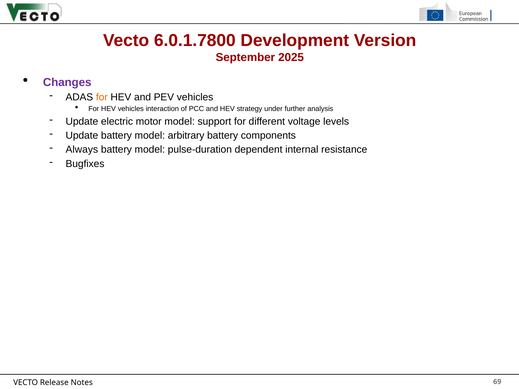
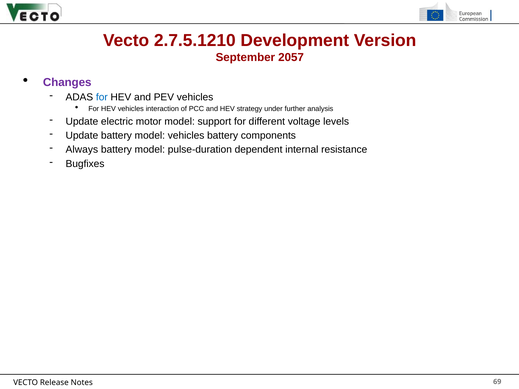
6.0.1.7800: 6.0.1.7800 -> 2.7.5.1210 (195, 41)
2025: 2025 -> 2057 (291, 58)
for colour: orange -> blue (102, 97)
model arbitrary: arbitrary -> vehicles (186, 136)
